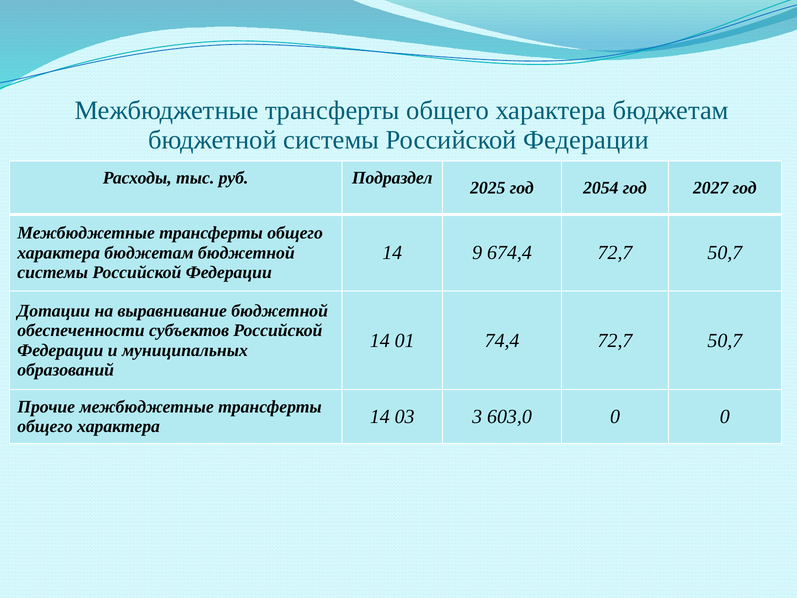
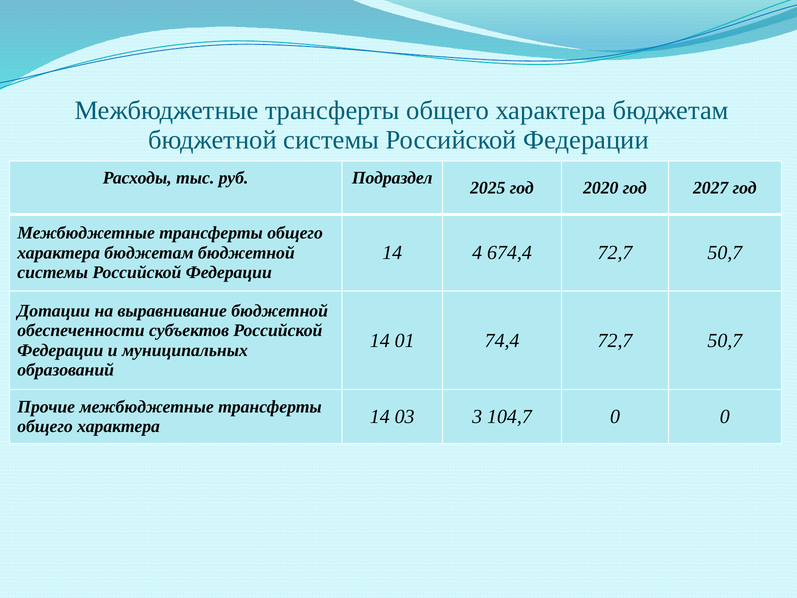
2054: 2054 -> 2020 (601, 188)
9: 9 -> 4 (477, 253)
603,0: 603,0 -> 104,7 (509, 417)
